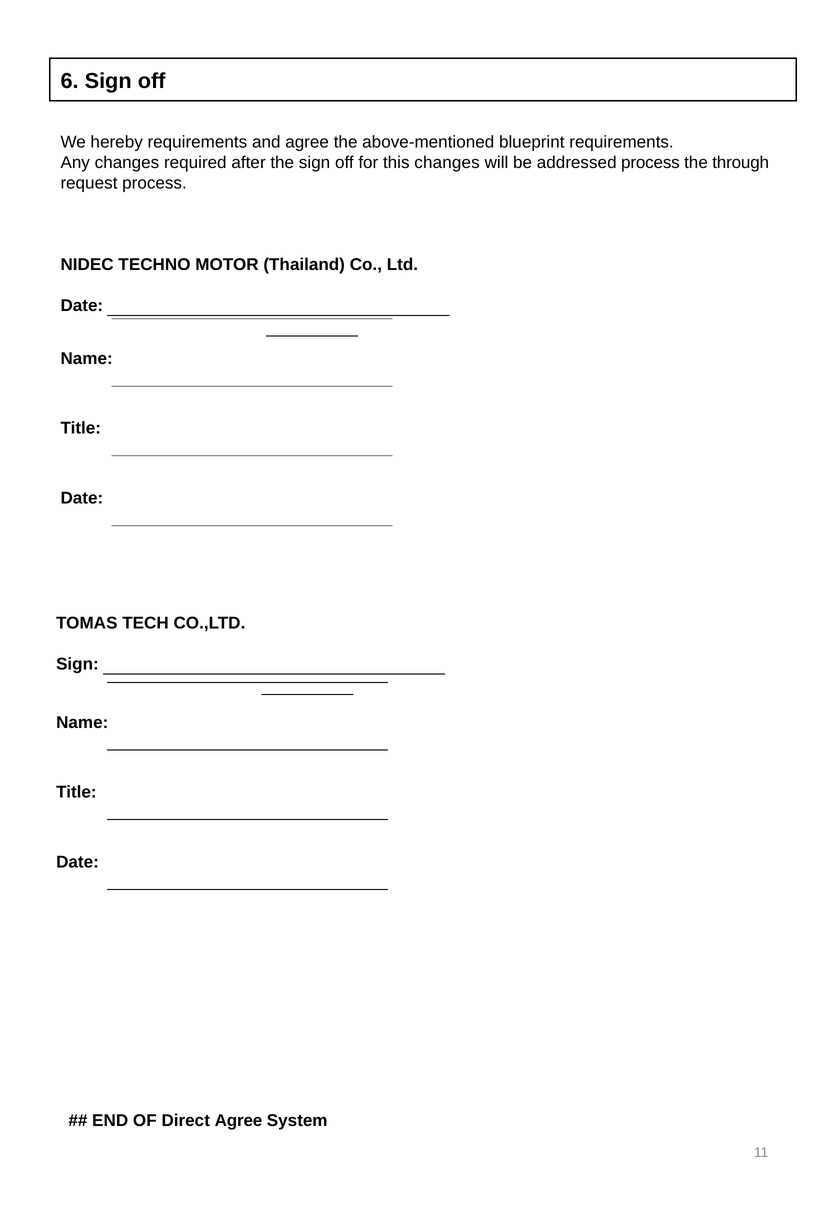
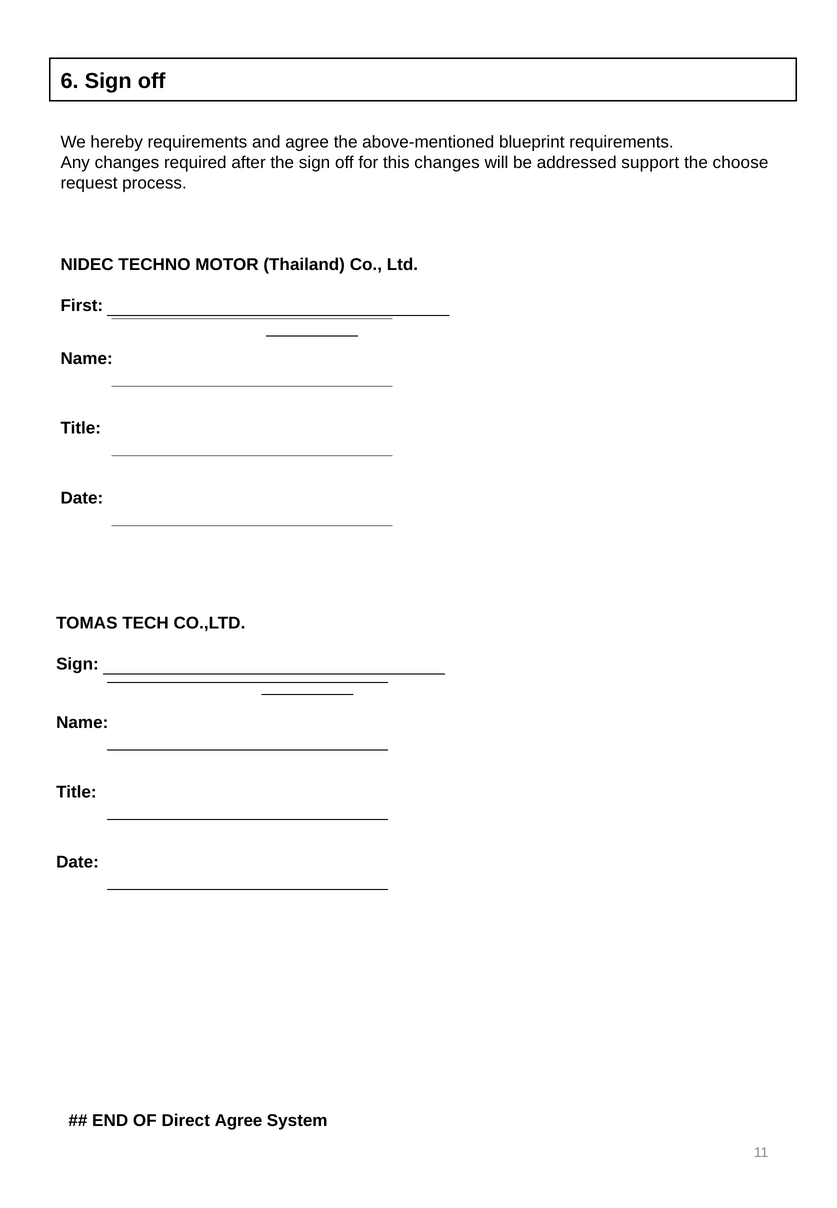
addressed process: process -> support (650, 163)
through: through -> choose (741, 163)
Date: Date -> First (82, 306)
